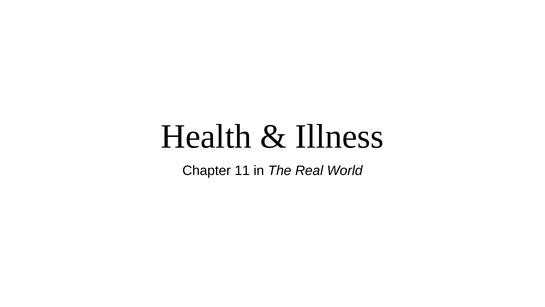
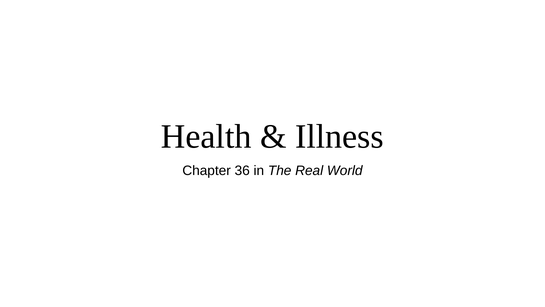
11: 11 -> 36 (242, 170)
